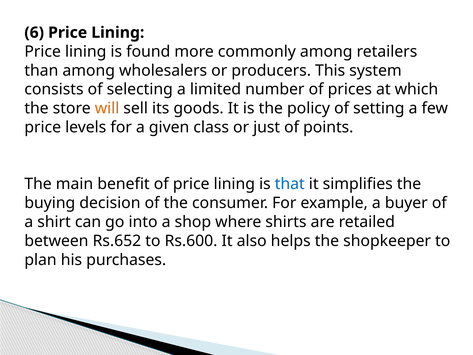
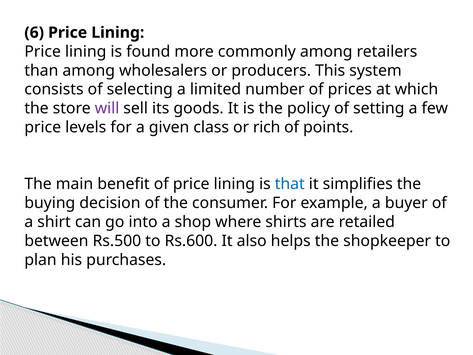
will colour: orange -> purple (107, 108)
just: just -> rich (267, 127)
Rs.652: Rs.652 -> Rs.500 (117, 241)
